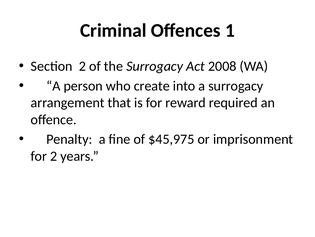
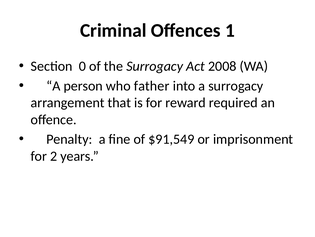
Section 2: 2 -> 0 (82, 66)
create: create -> father (152, 86)
$45,975: $45,975 -> $91,549 (171, 139)
